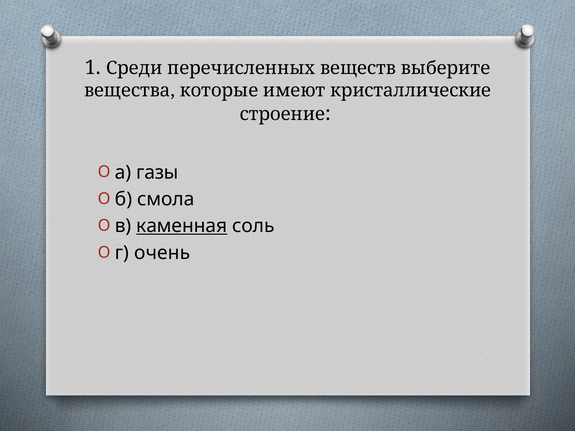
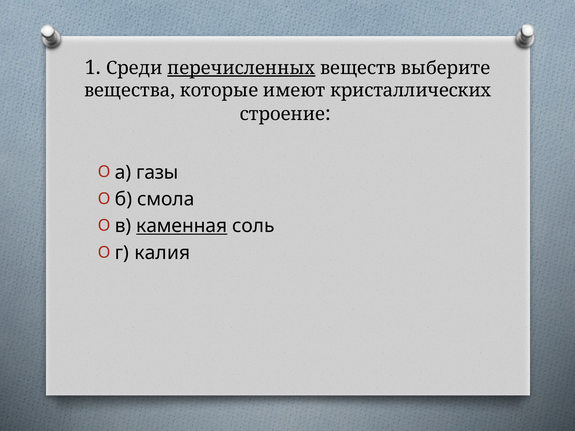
перечисленных underline: none -> present (241, 68)
кристаллические: кристаллические -> кристаллических (411, 91)
очень: очень -> калия (162, 253)
